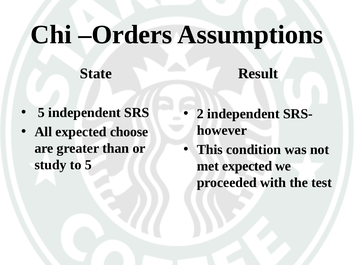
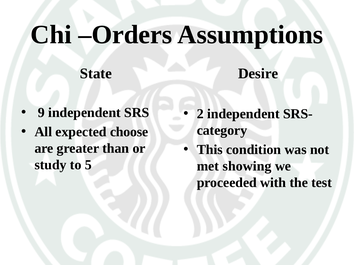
Result: Result -> Desire (258, 74)
5: 5 -> 9 (41, 113)
however: however -> category (222, 131)
met expected: expected -> showing (247, 166)
